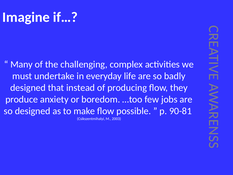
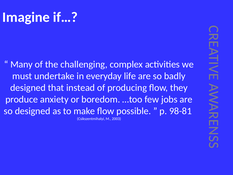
90-81: 90-81 -> 98-81 (180, 111)
